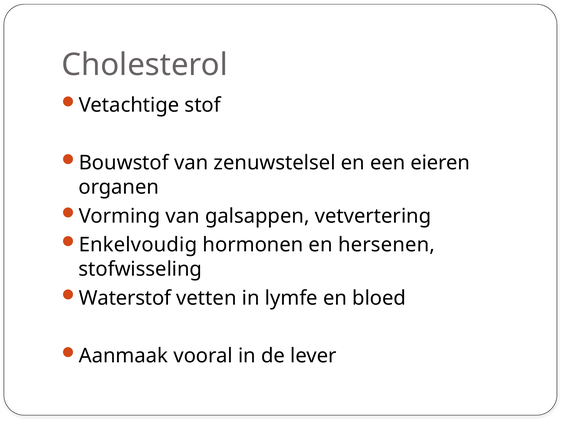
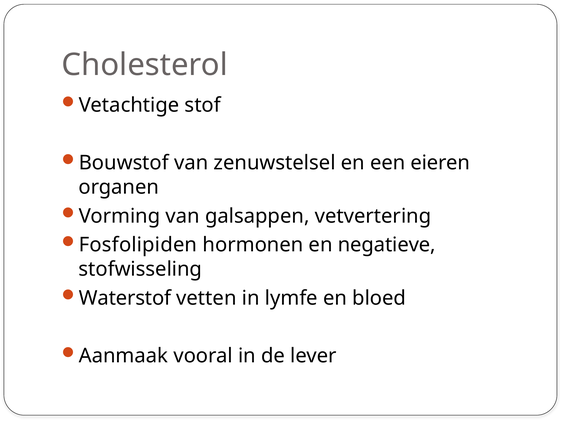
Enkelvoudig: Enkelvoudig -> Fosfolipiden (138, 245)
hersenen: hersenen -> negatieve (387, 245)
